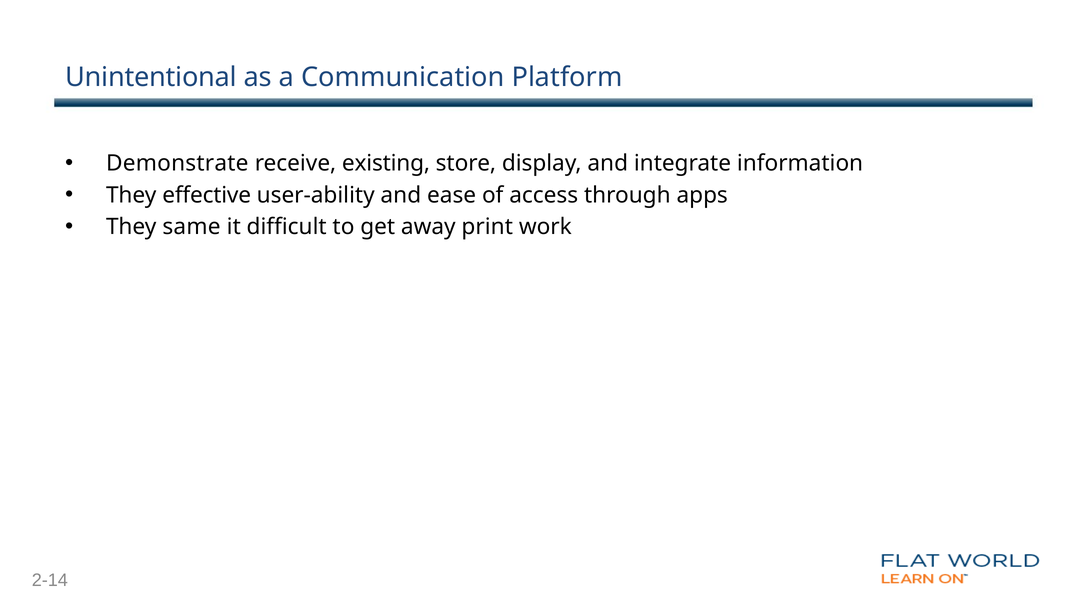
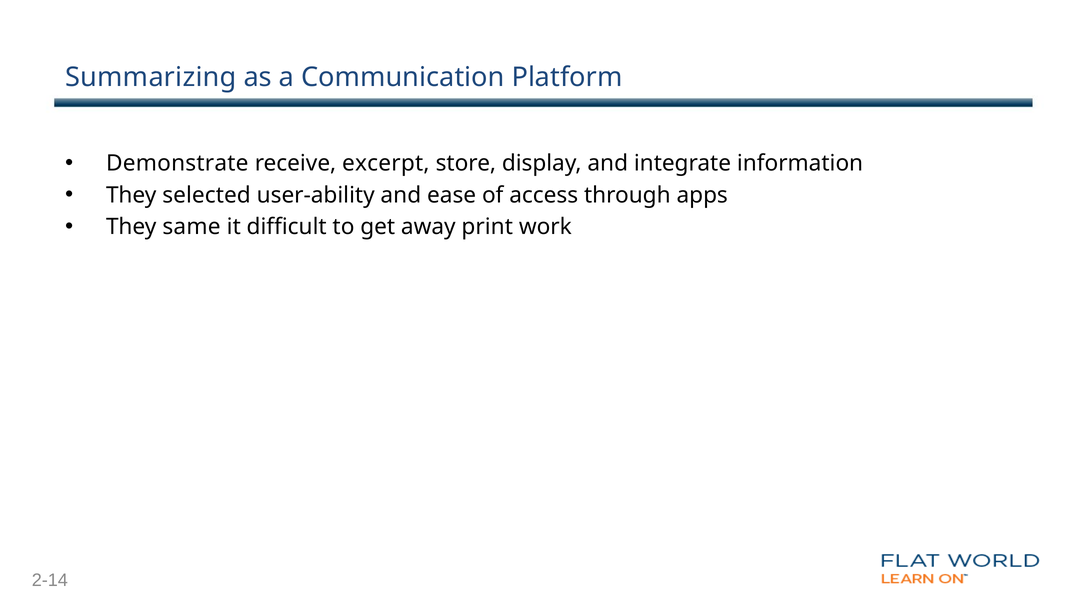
Unintentional: Unintentional -> Summarizing (151, 77)
existing: existing -> excerpt (386, 163)
effective: effective -> selected (207, 195)
